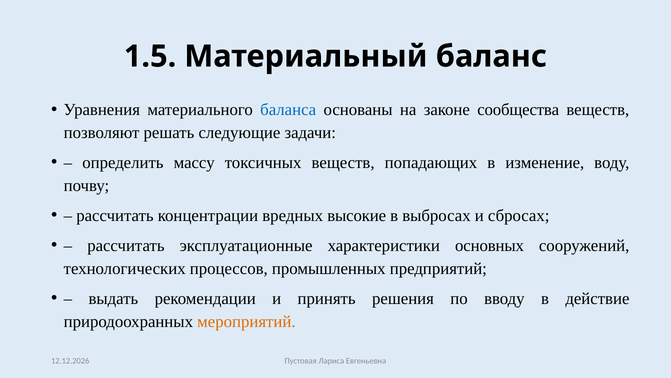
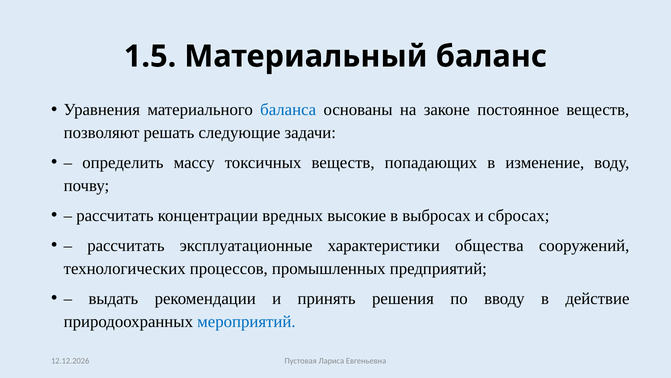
сообщества: сообщества -> постоянное (518, 110)
основных: основных -> общества (489, 245)
мероприятий colour: orange -> blue (246, 321)
